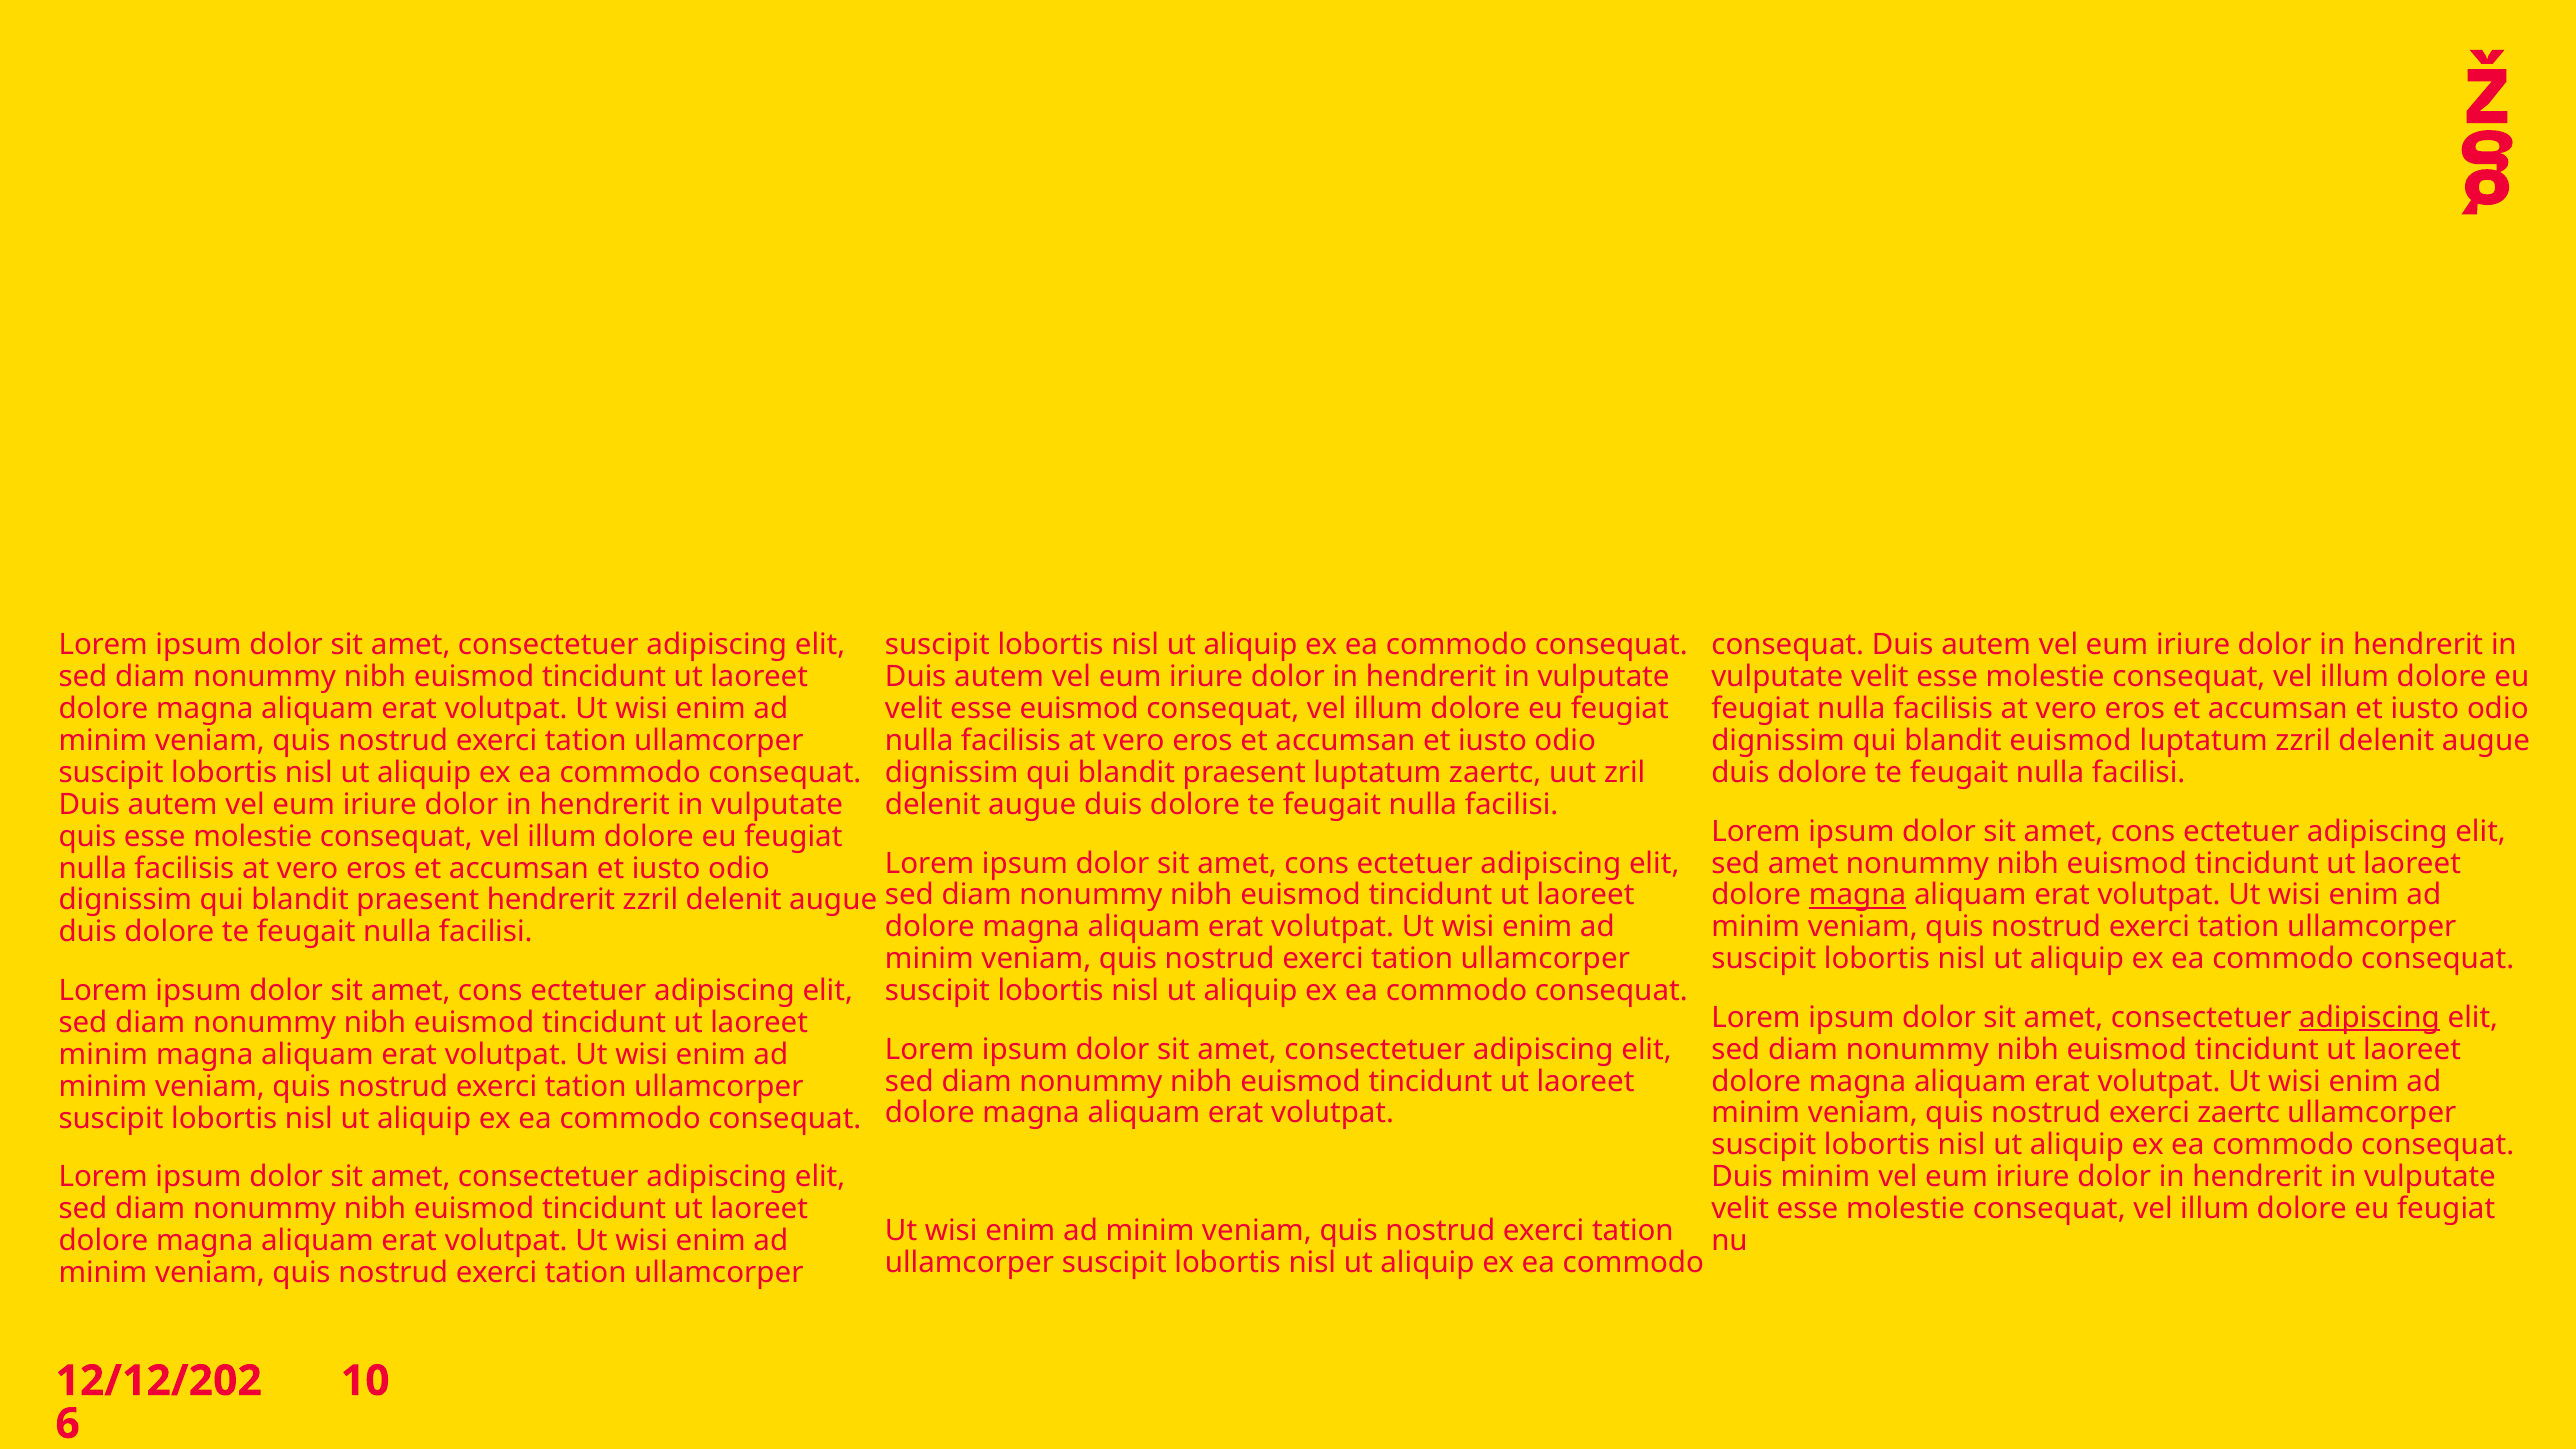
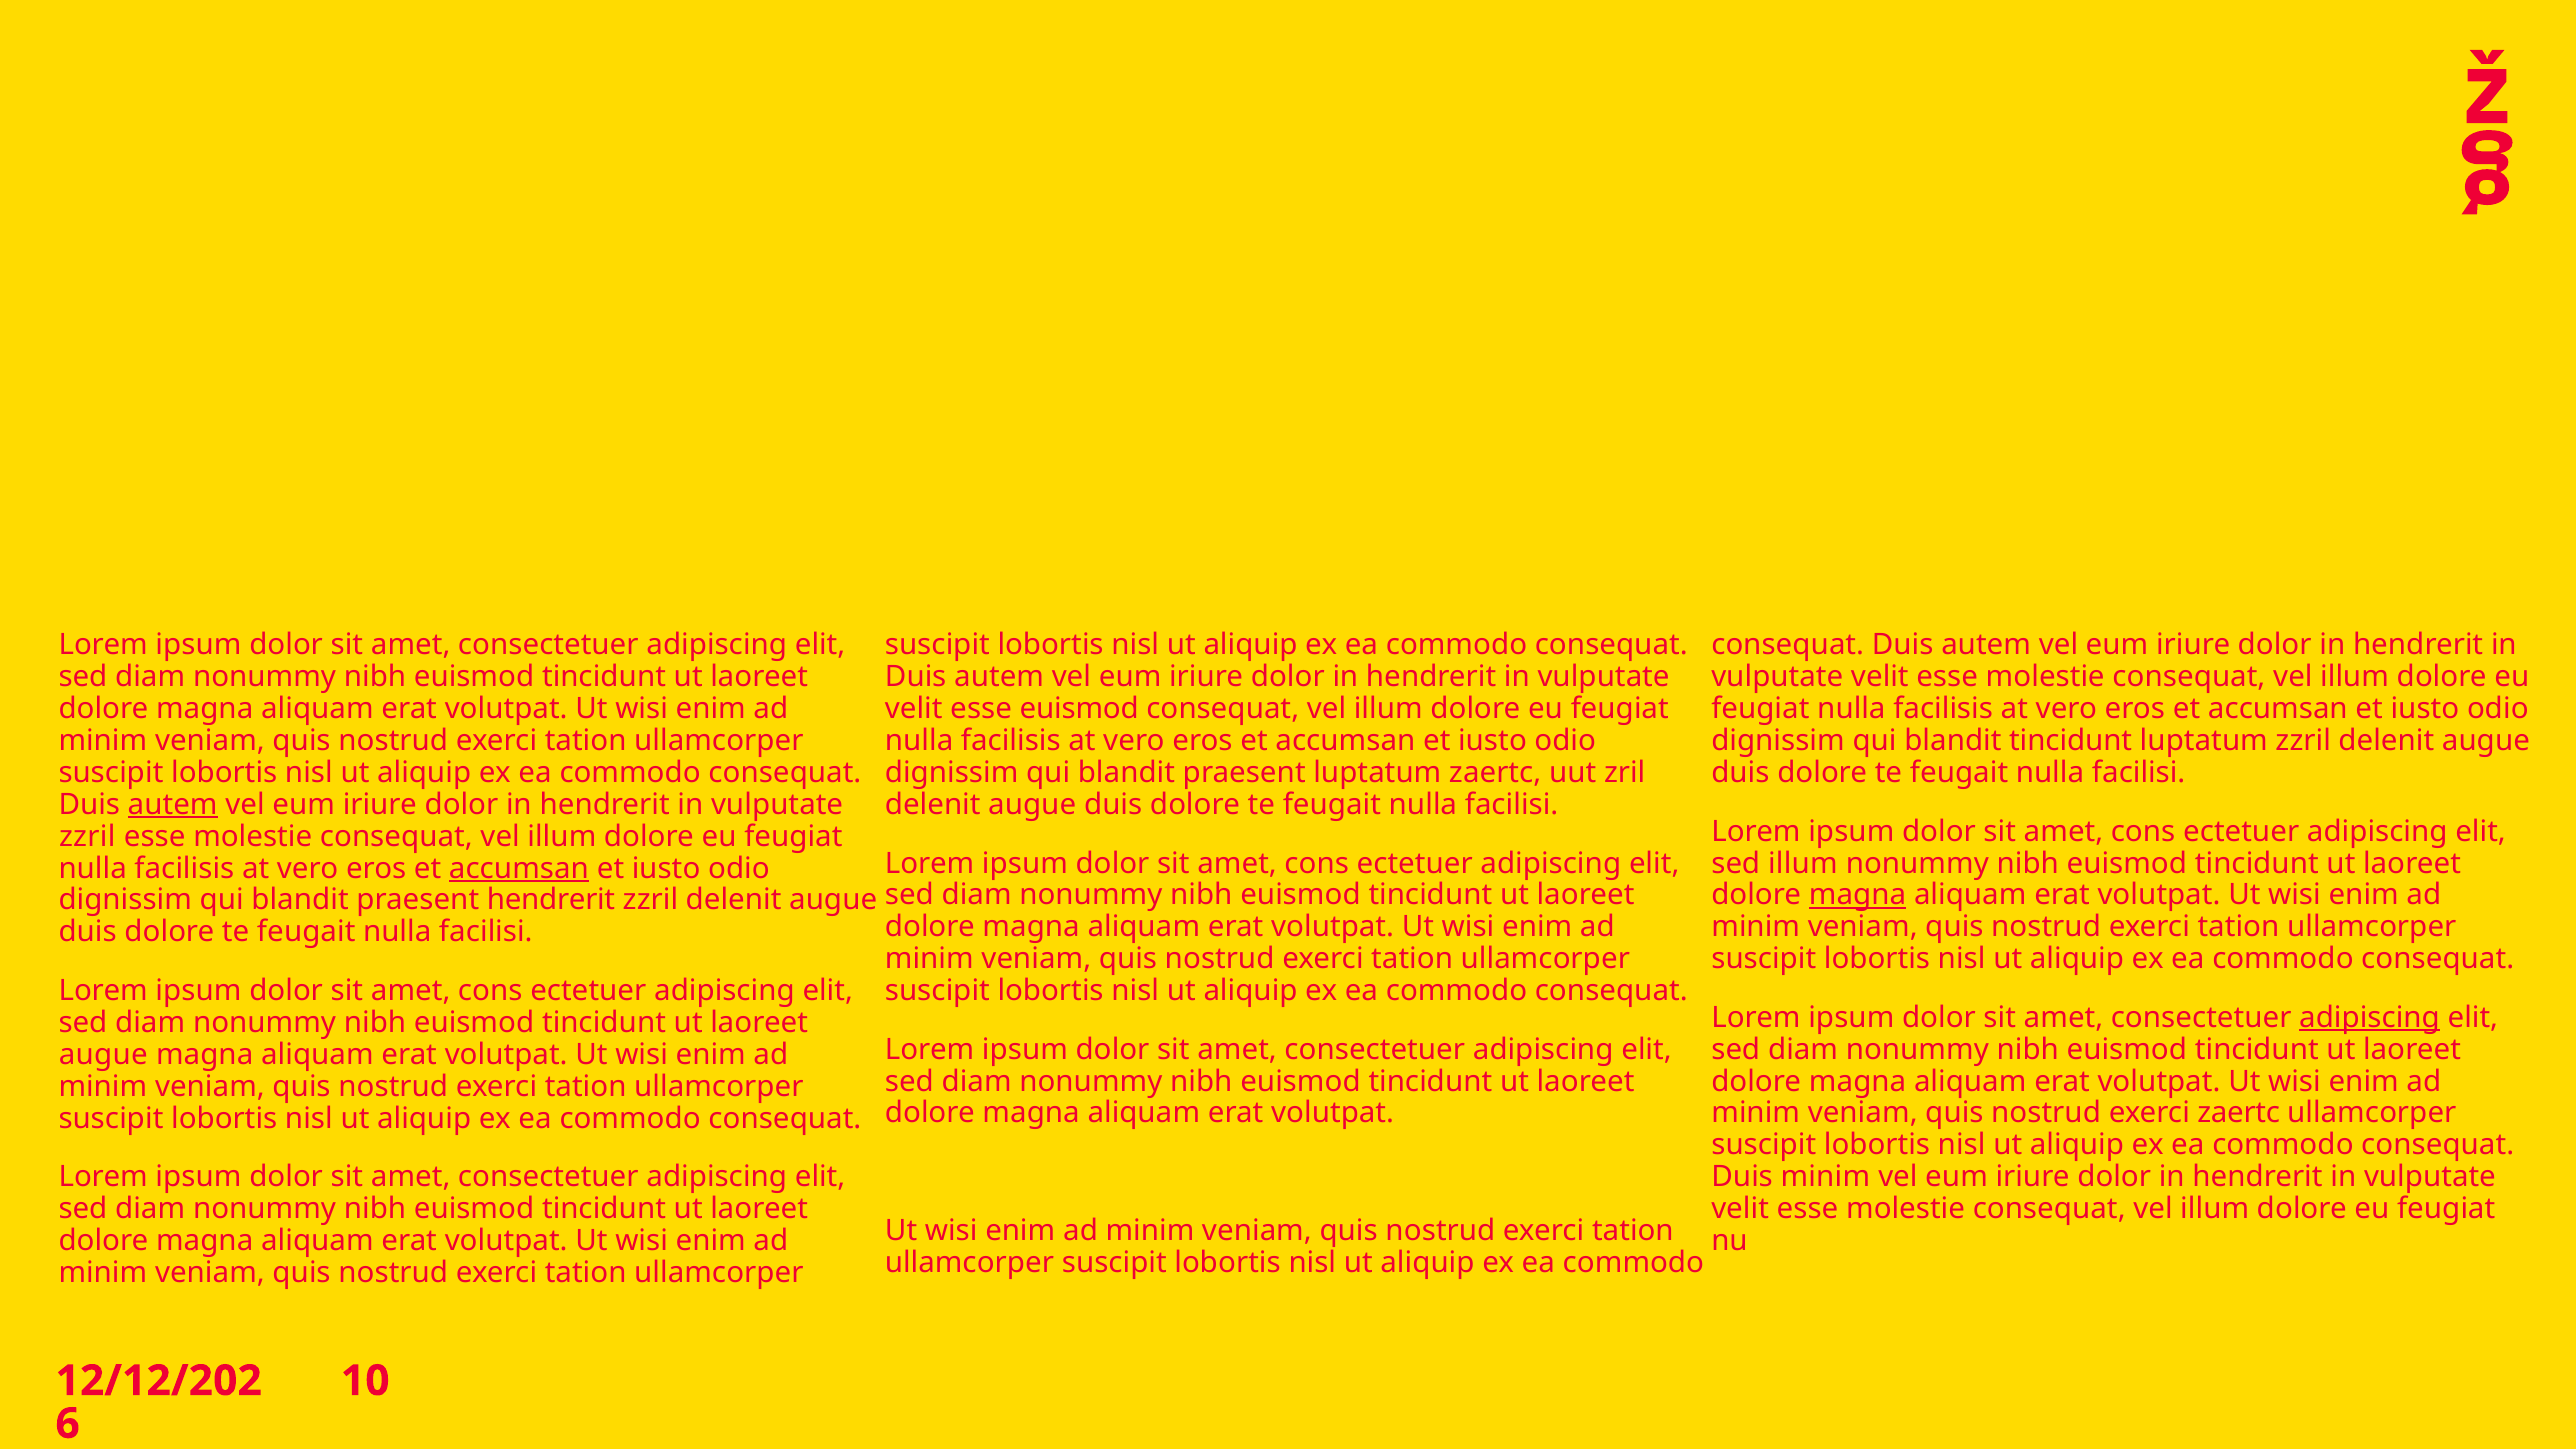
blandit euismod: euismod -> tincidunt (2071, 741)
autem underline: none -> present (173, 805)
quis: quis -> zzril (87, 836)
sed amet: amet -> illum (1803, 863)
accumsan underline: none -> present (519, 868)
minim: minim -> augue (103, 1055)
